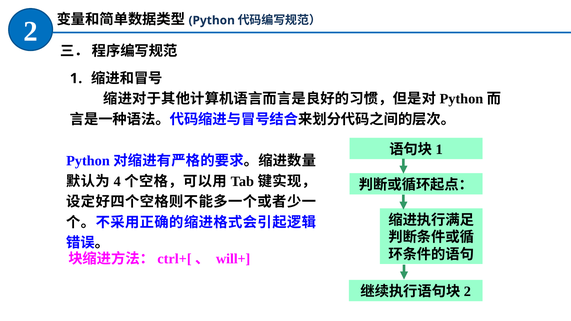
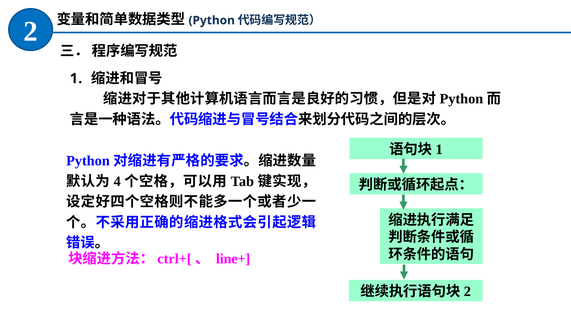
will+: will+ -> line+ (233, 259)
